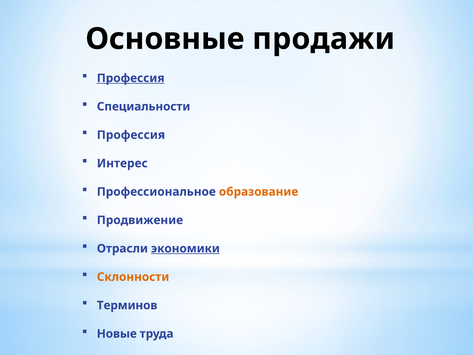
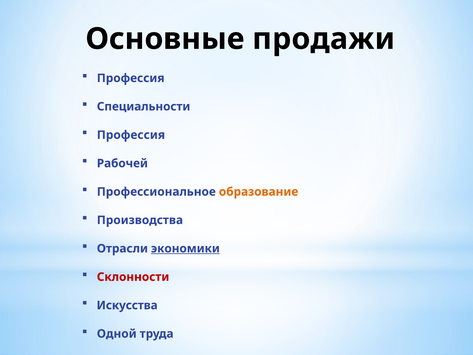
Профессия underline: present -> none (131, 78)
Интерес: Интерес -> Рабочей (122, 163)
Продвижение: Продвижение -> Производства (140, 220)
Склонности colour: orange -> red (133, 277)
Терминов: Терминов -> Искусства (127, 305)
Новые: Новые -> Одной (117, 334)
